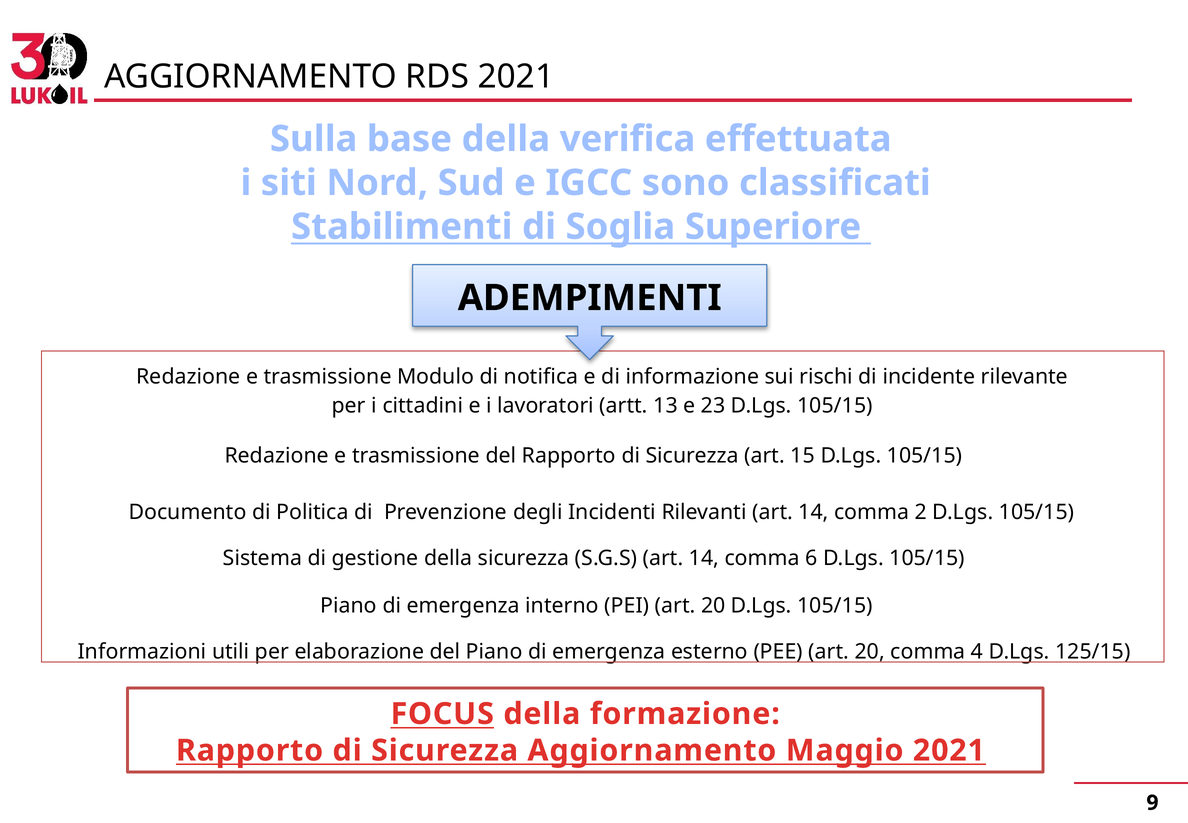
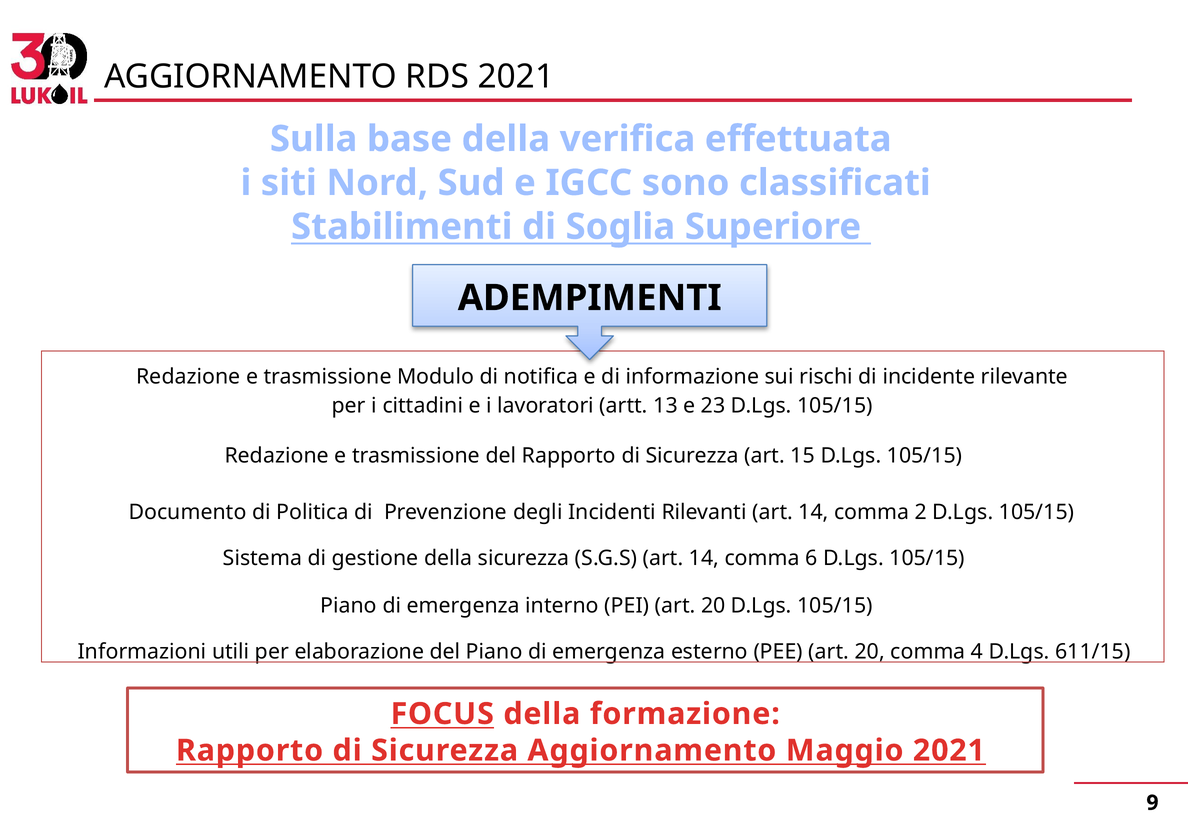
125/15: 125/15 -> 611/15 (1093, 651)
